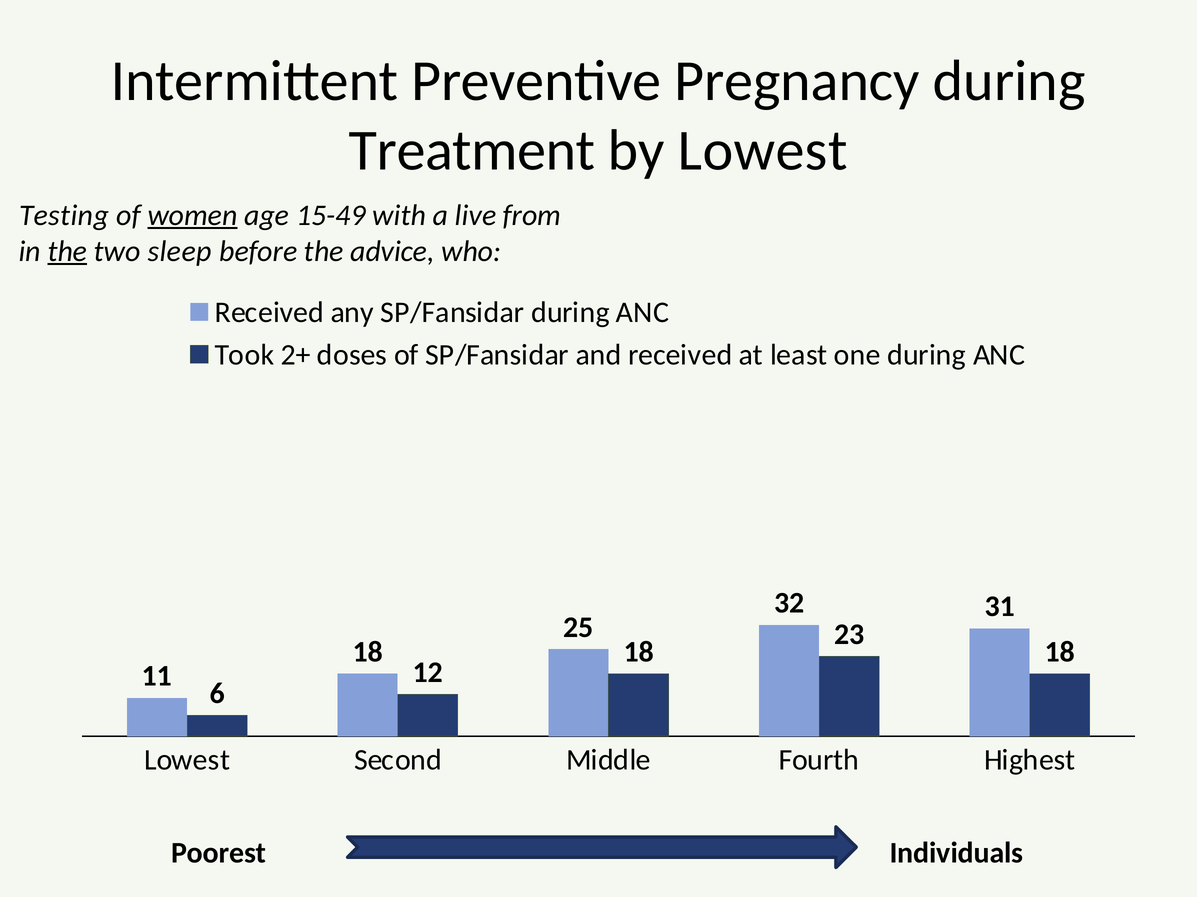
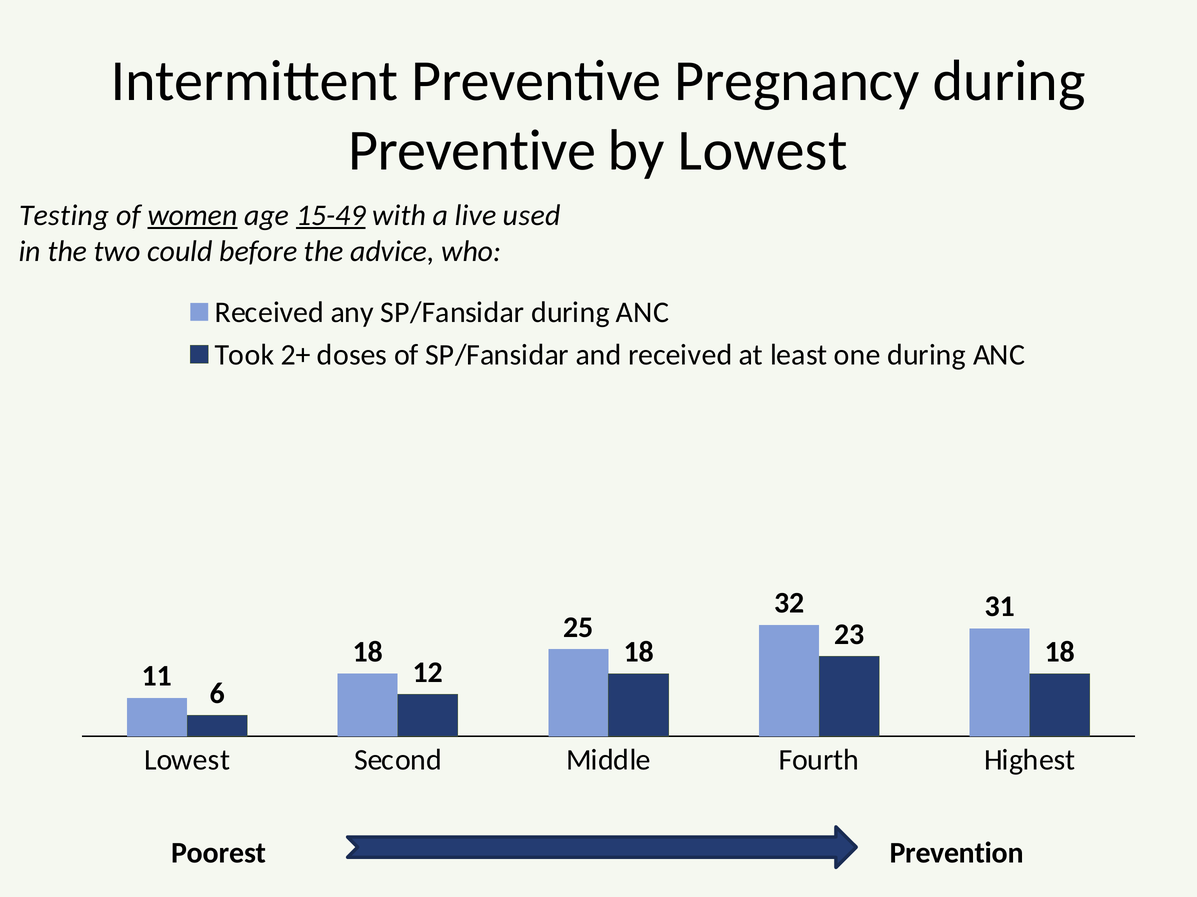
Treatment: Treatment -> Preventive (472, 151)
15-49 underline: none -> present (331, 215)
from: from -> used (532, 215)
the underline: present -> none (67, 251)
sleep: sleep -> could (180, 251)
Individuals: Individuals -> Prevention (957, 853)
